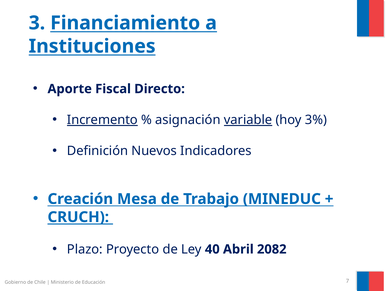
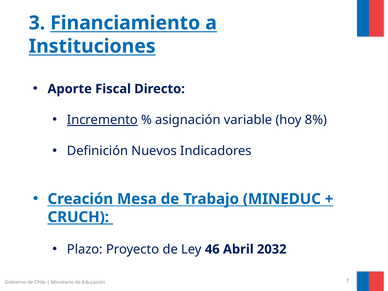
variable underline: present -> none (248, 120)
3%: 3% -> 8% (316, 120)
40: 40 -> 46 (212, 249)
2082: 2082 -> 2032 (272, 249)
